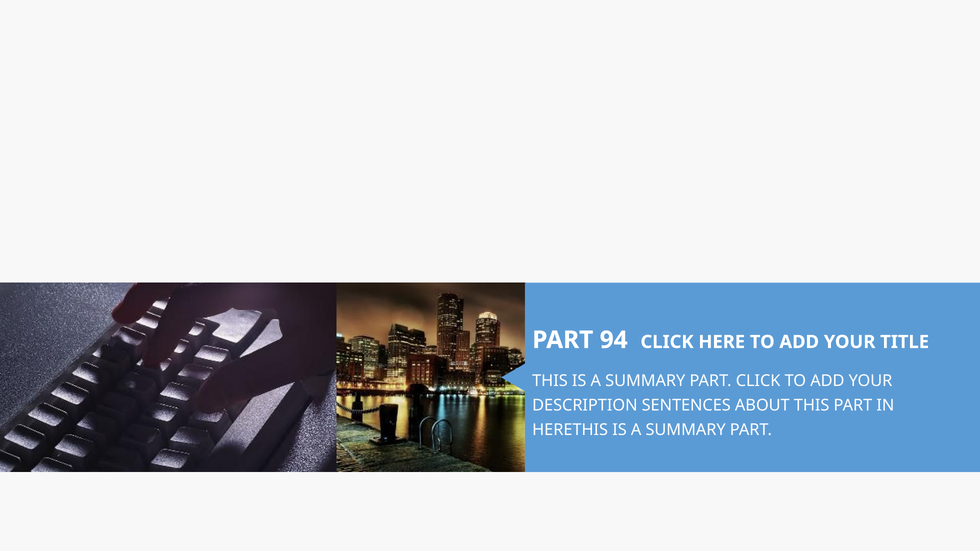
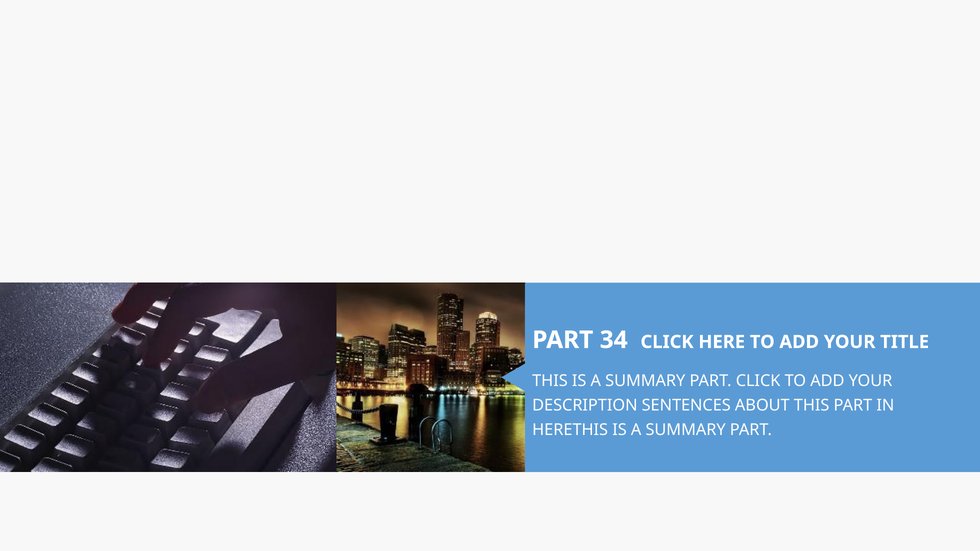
94: 94 -> 34 (614, 340)
